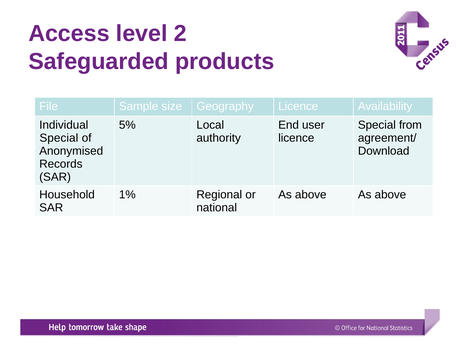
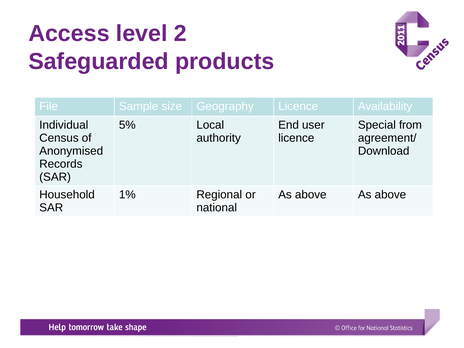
Special: Special -> Census (59, 138)
